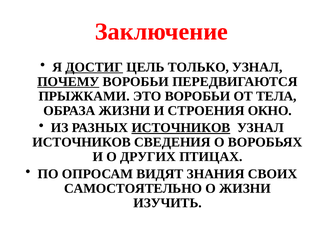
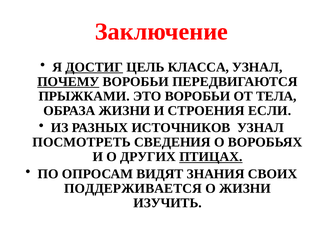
ТОЛЬКО: ТОЛЬКО -> КЛАССА (198, 67)
ОКНО: ОКНО -> ЕСЛИ (270, 111)
ИСТОЧНИКОВ underline: present -> none (181, 128)
ИСТОЧНИКОВ: ИСТОЧНИКОВ -> ПОСМОТРЕТЬ (82, 142)
ПТИЦАХ underline: none -> present (211, 157)
САМОСТОЯТЕЛЬНО: САМОСТОЯТЕЛЬНО -> ПОДДЕРЖИВАЕТСЯ (133, 189)
